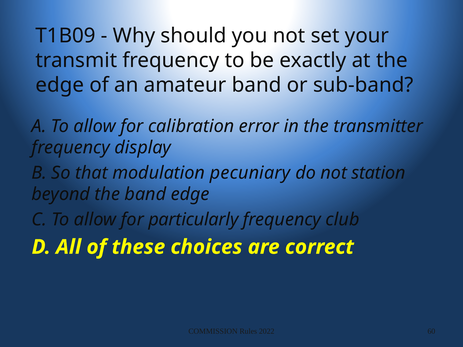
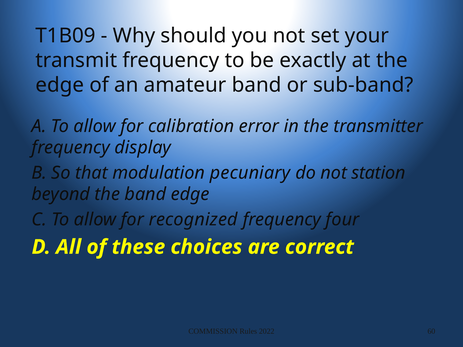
particularly: particularly -> recognized (193, 220)
club: club -> four (343, 220)
